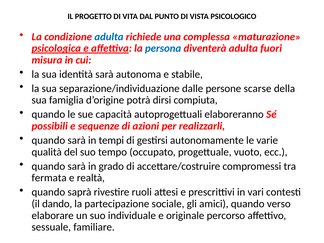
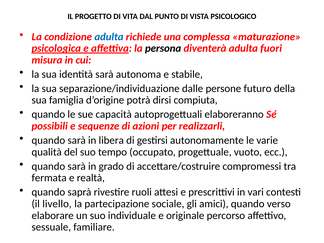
persona colour: blue -> black (163, 48)
scarse: scarse -> futuro (258, 89)
tempi: tempi -> libera (111, 140)
dando: dando -> livello (57, 204)
